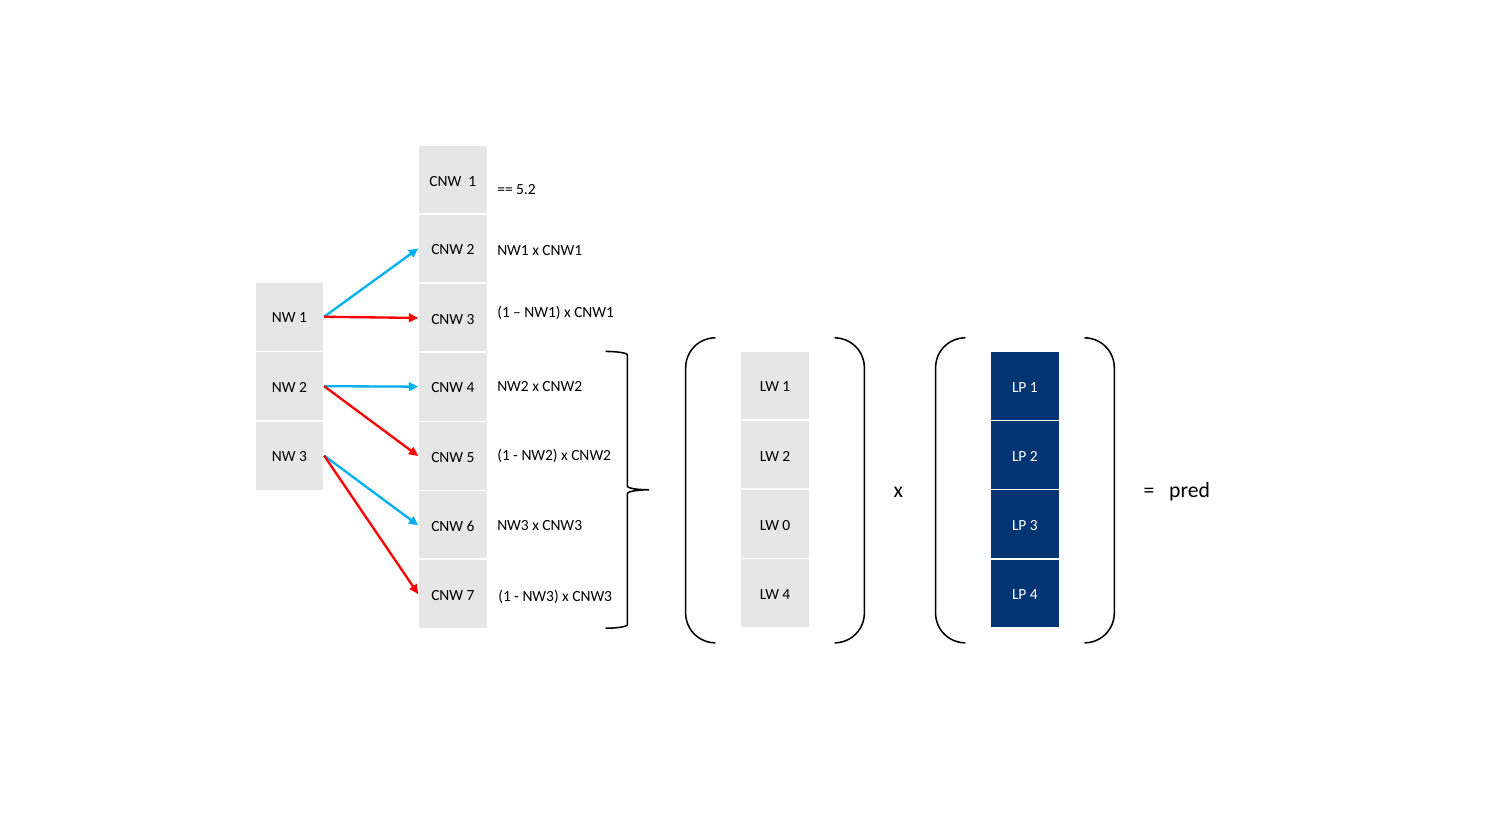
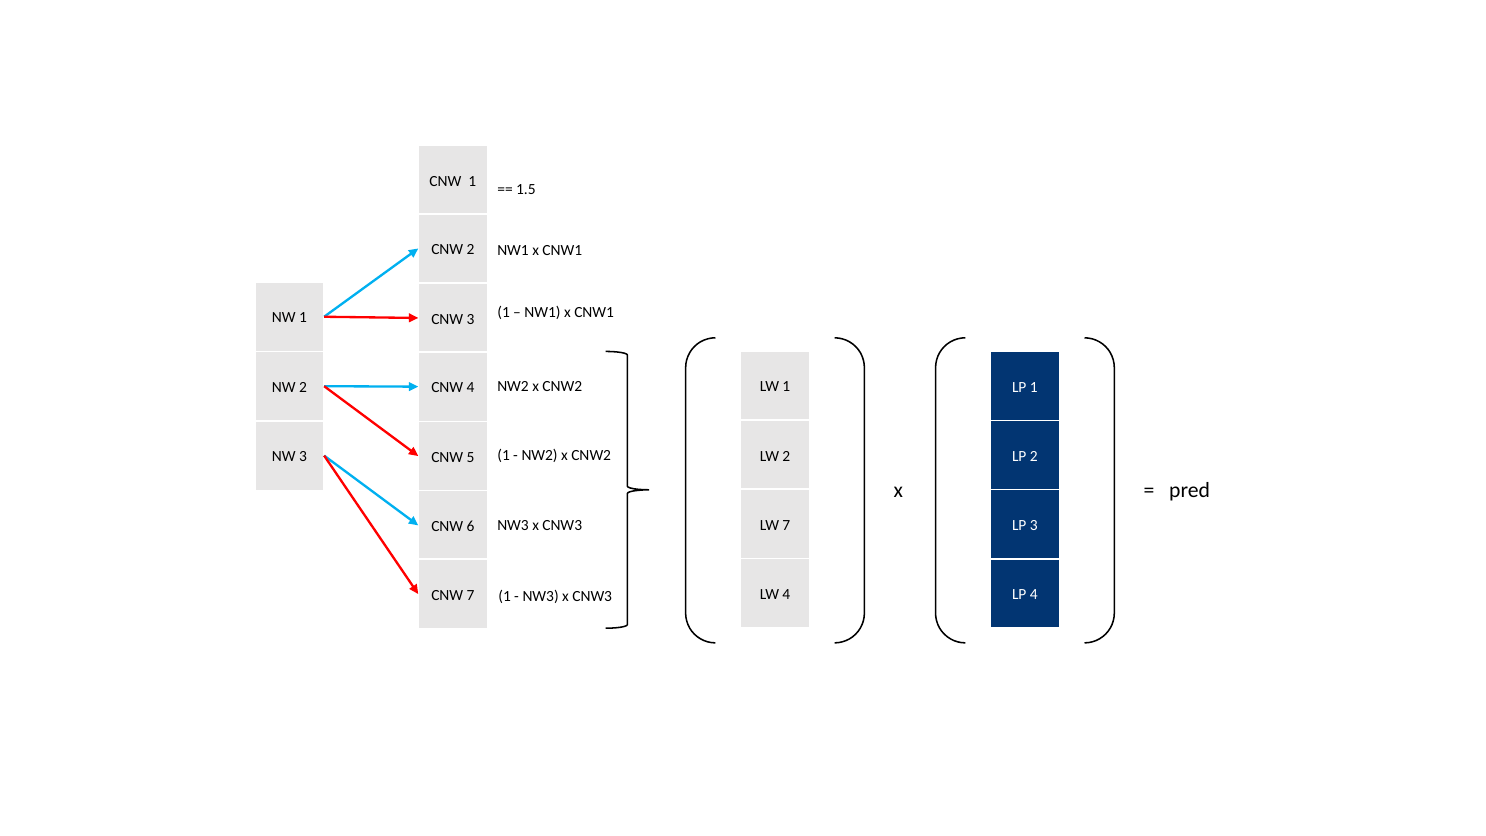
5.2: 5.2 -> 1.5 (526, 190)
LW 0: 0 -> 7 (786, 525)
